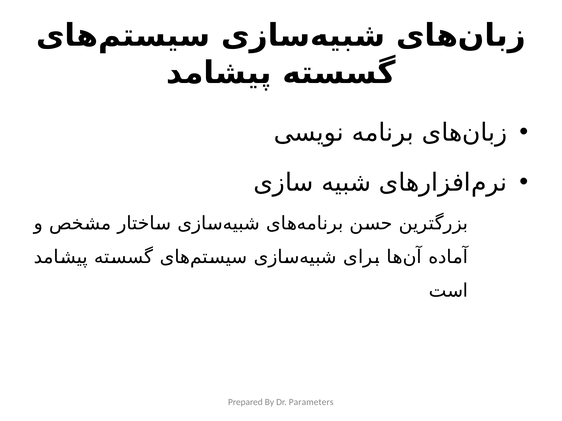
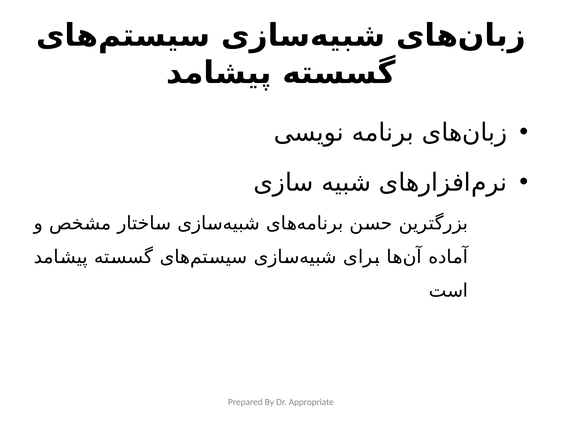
Parameters: Parameters -> Appropriate (311, 403)
